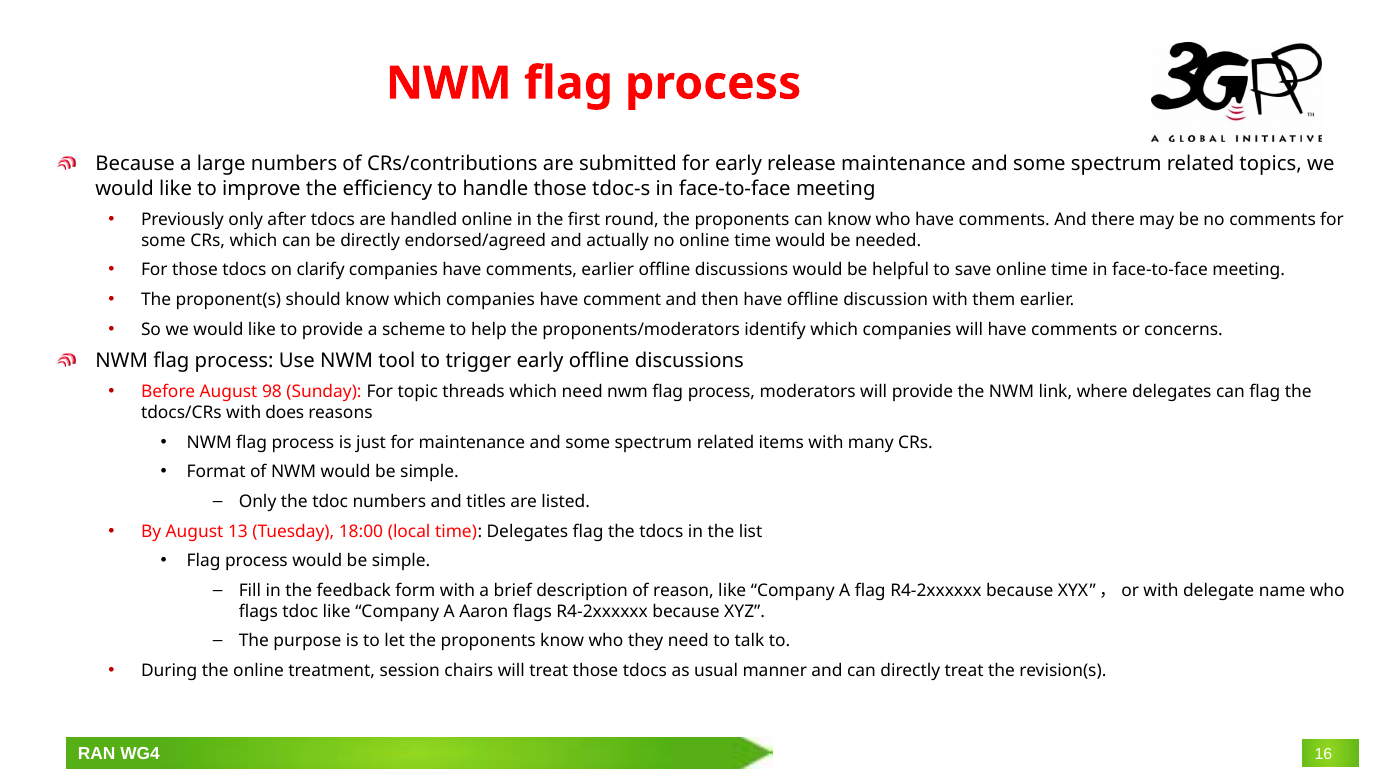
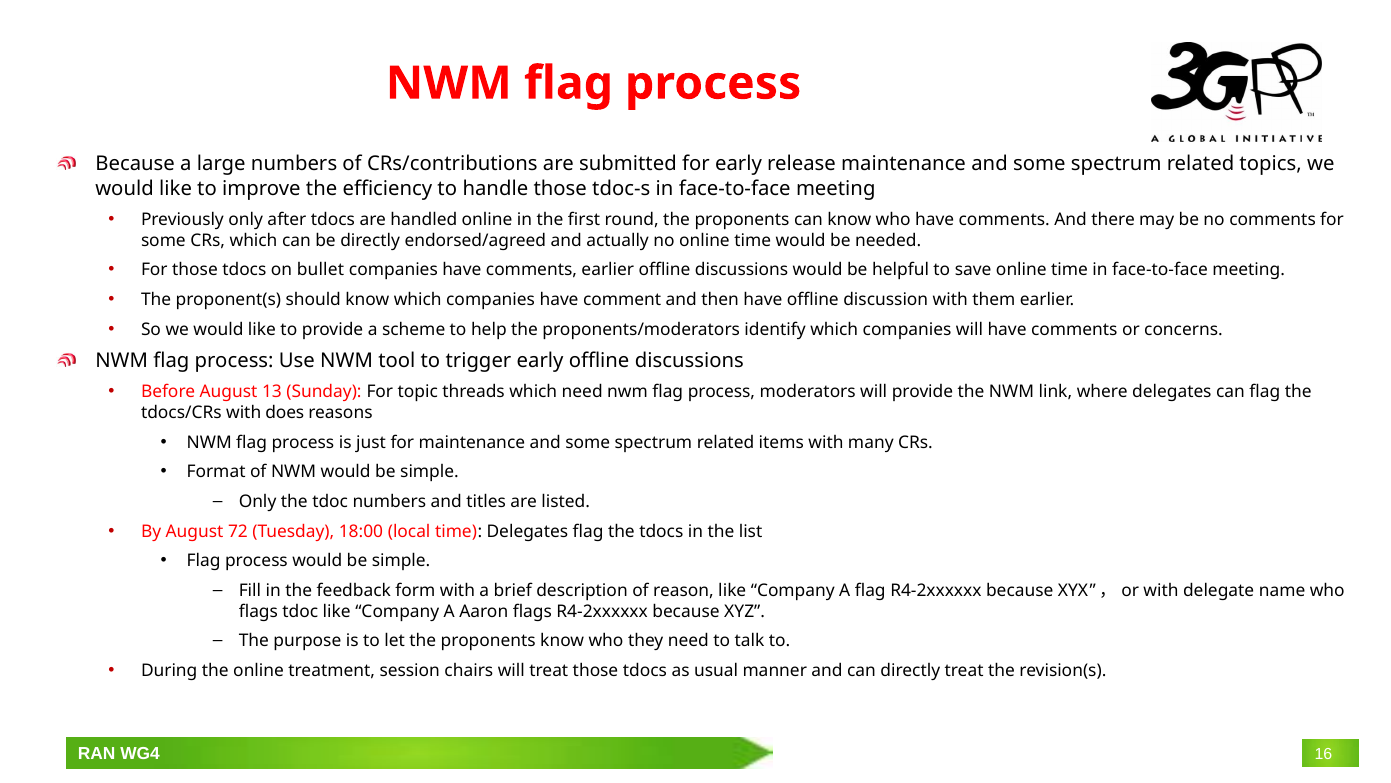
clarify: clarify -> bullet (320, 270)
98: 98 -> 13 (272, 392)
13: 13 -> 72 (238, 531)
